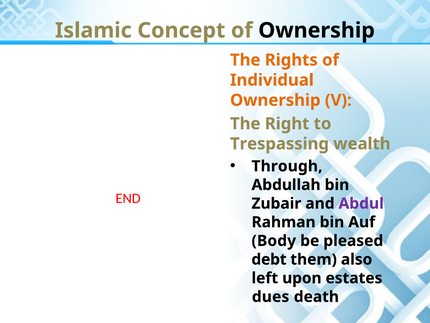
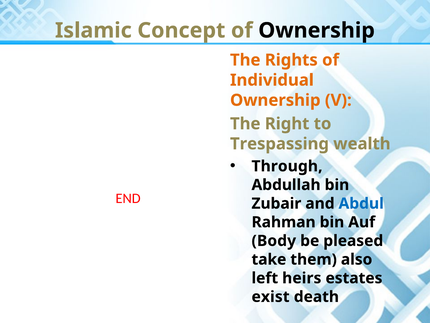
Abdul colour: purple -> blue (361, 203)
debt: debt -> take (269, 259)
upon: upon -> heirs (302, 278)
dues: dues -> exist (271, 296)
